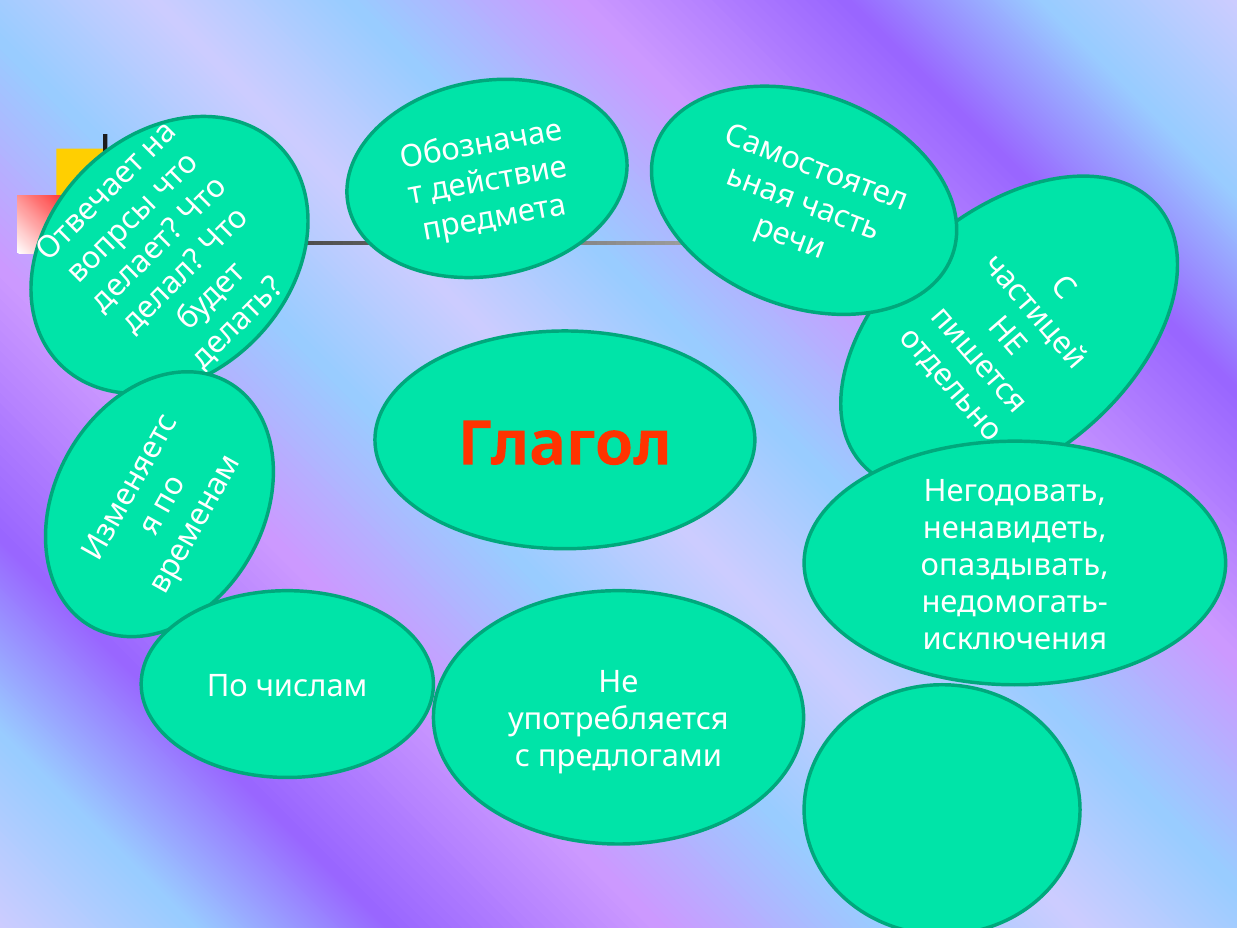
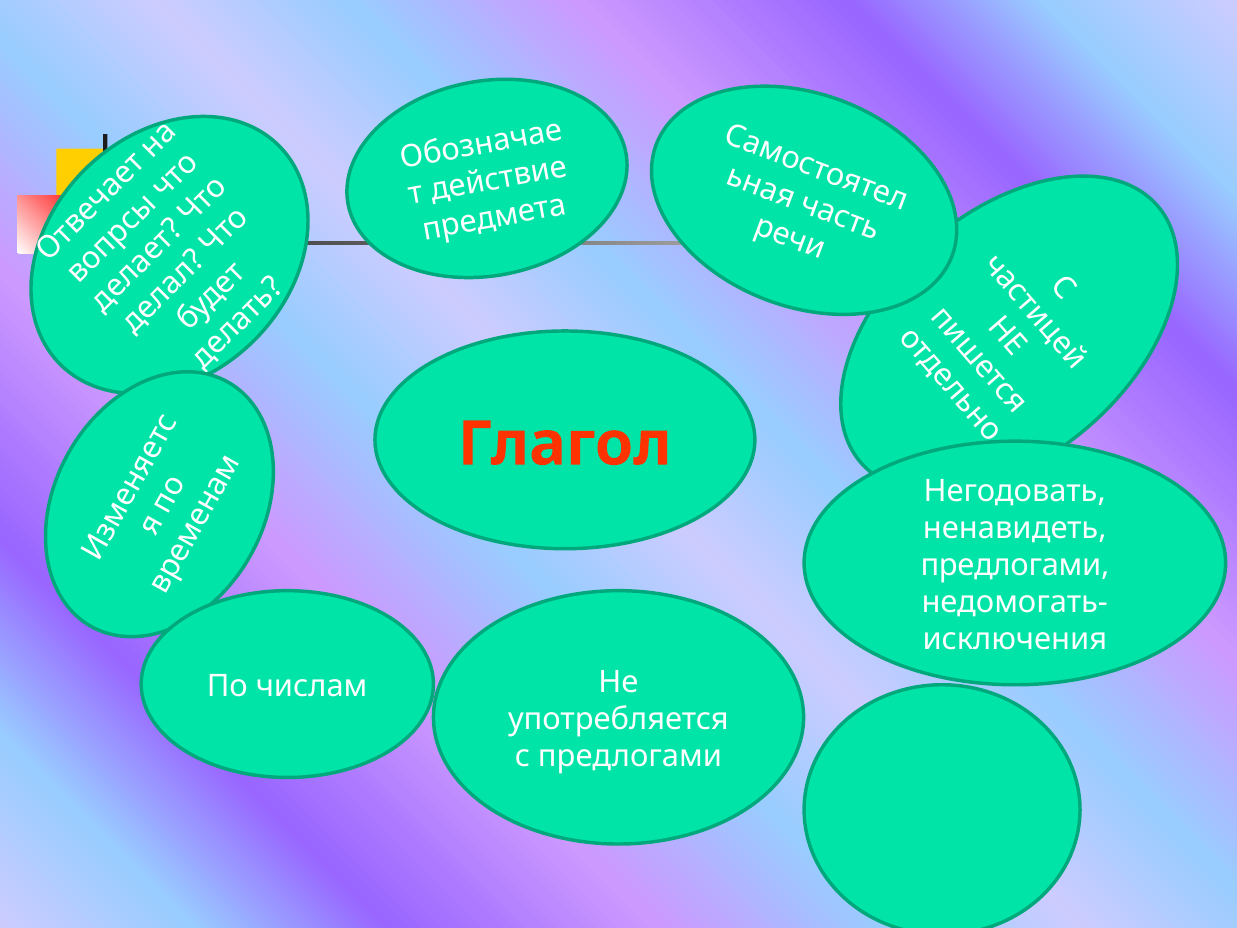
опаздывать: опаздывать -> предлогами (1015, 565)
